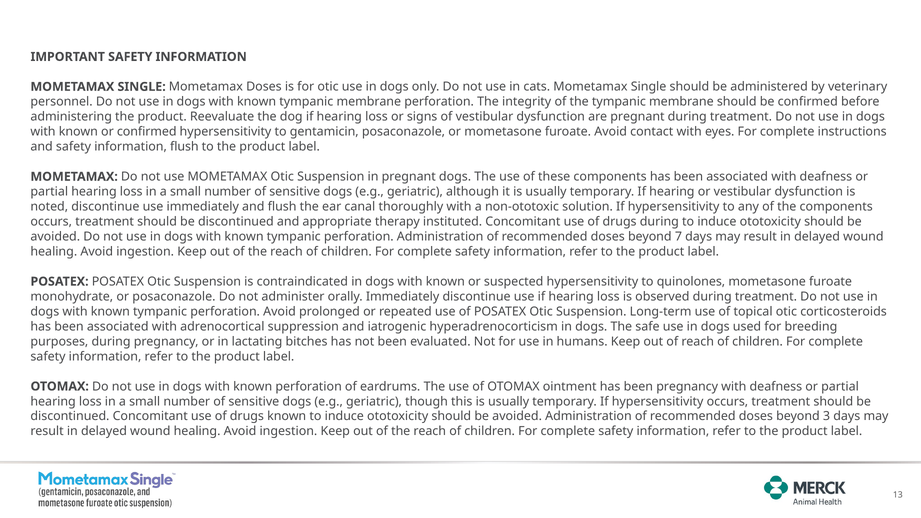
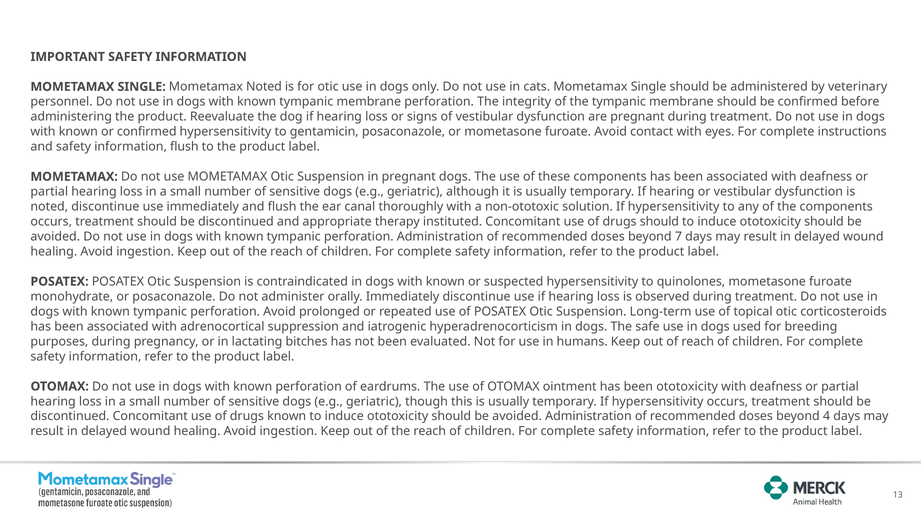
Mometamax Doses: Doses -> Noted (264, 87)
drugs during: during -> should (659, 222)
been pregnancy: pregnancy -> ototoxicity (687, 386)
3: 3 -> 4 (827, 416)
